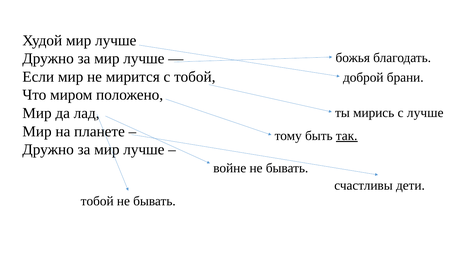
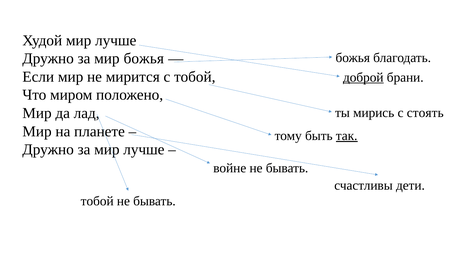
лучше: лучше -> божья (144, 59)
доброй underline: none -> present (363, 78)
с лучше: лучше -> стоять (425, 113)
